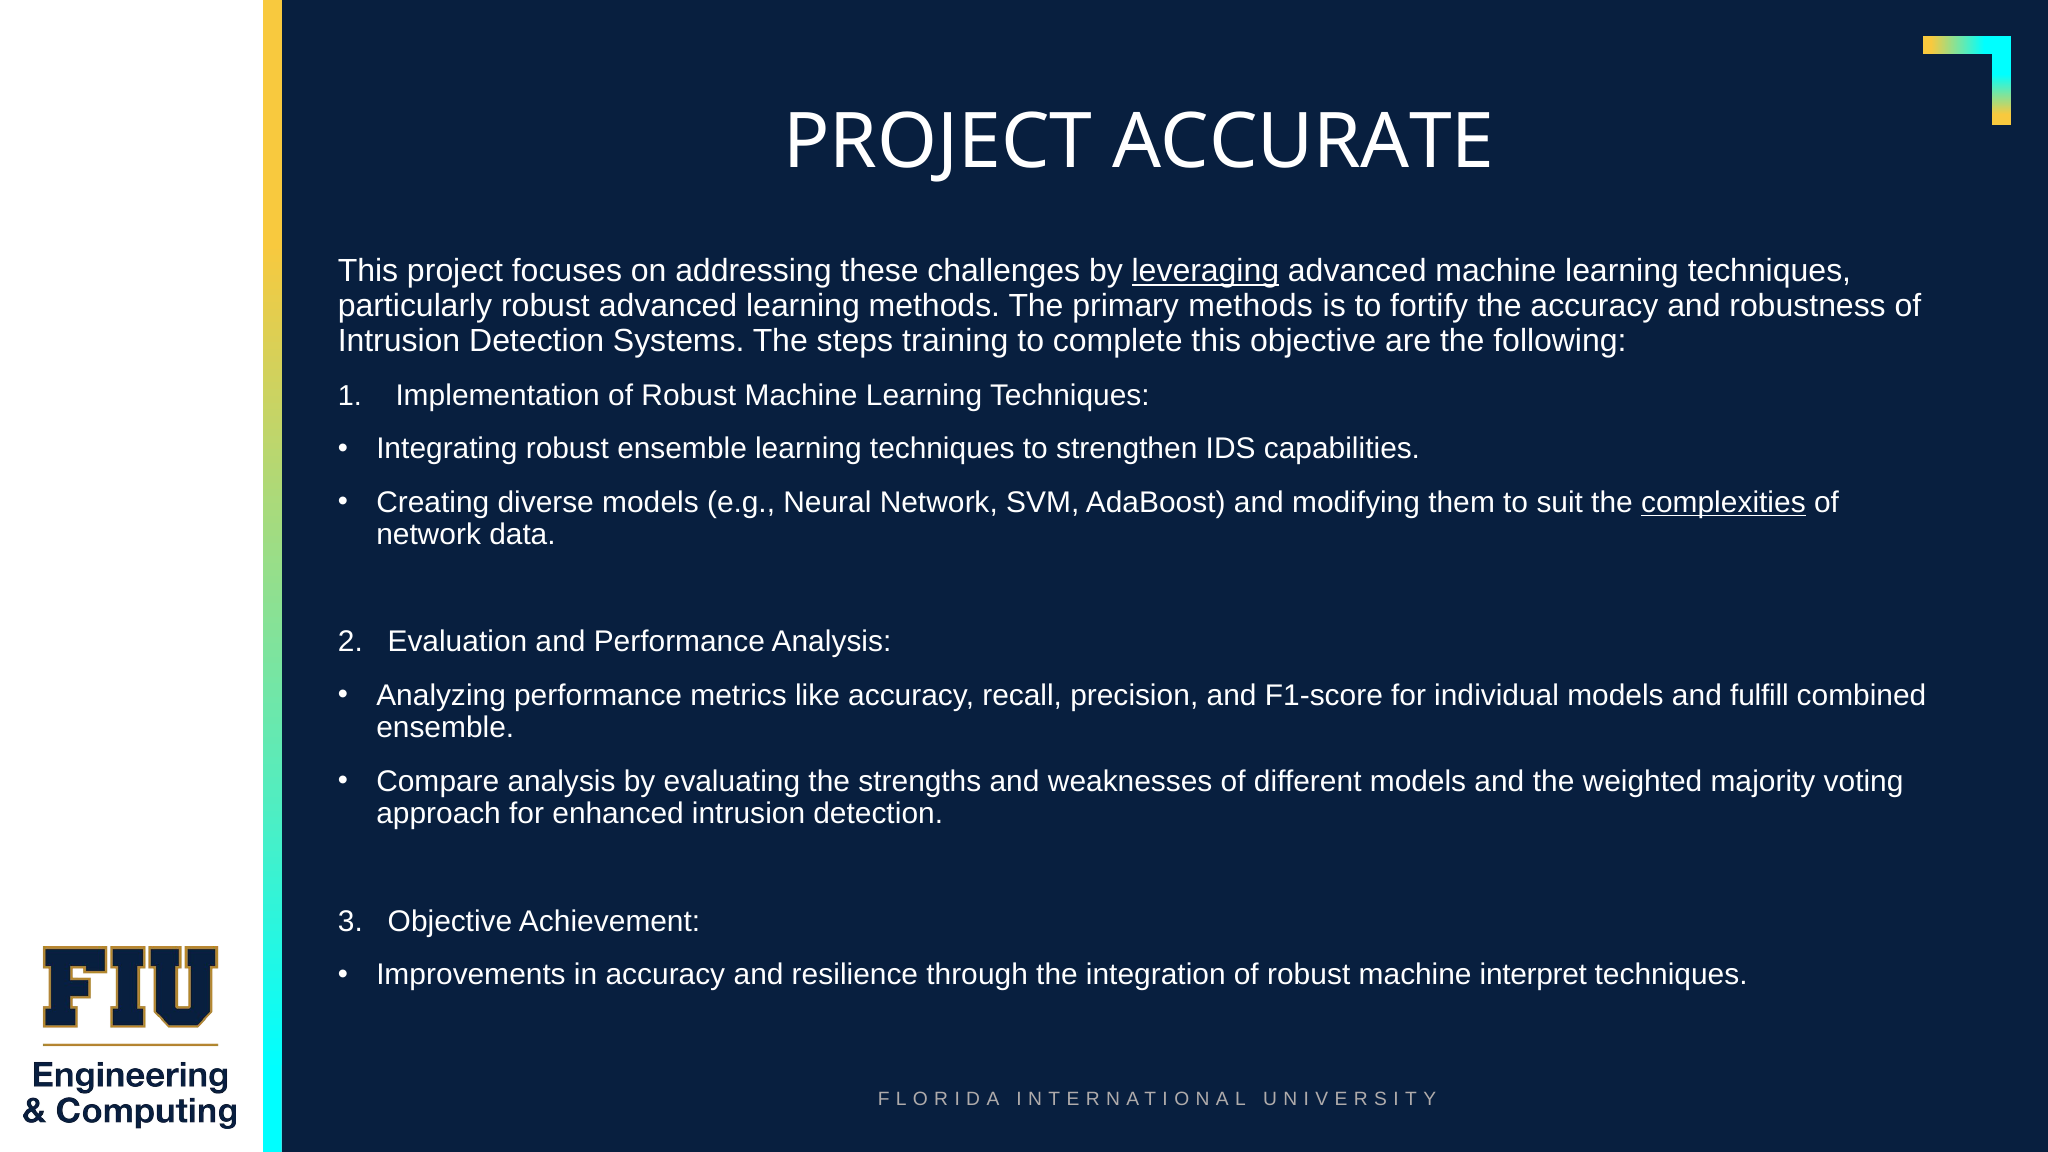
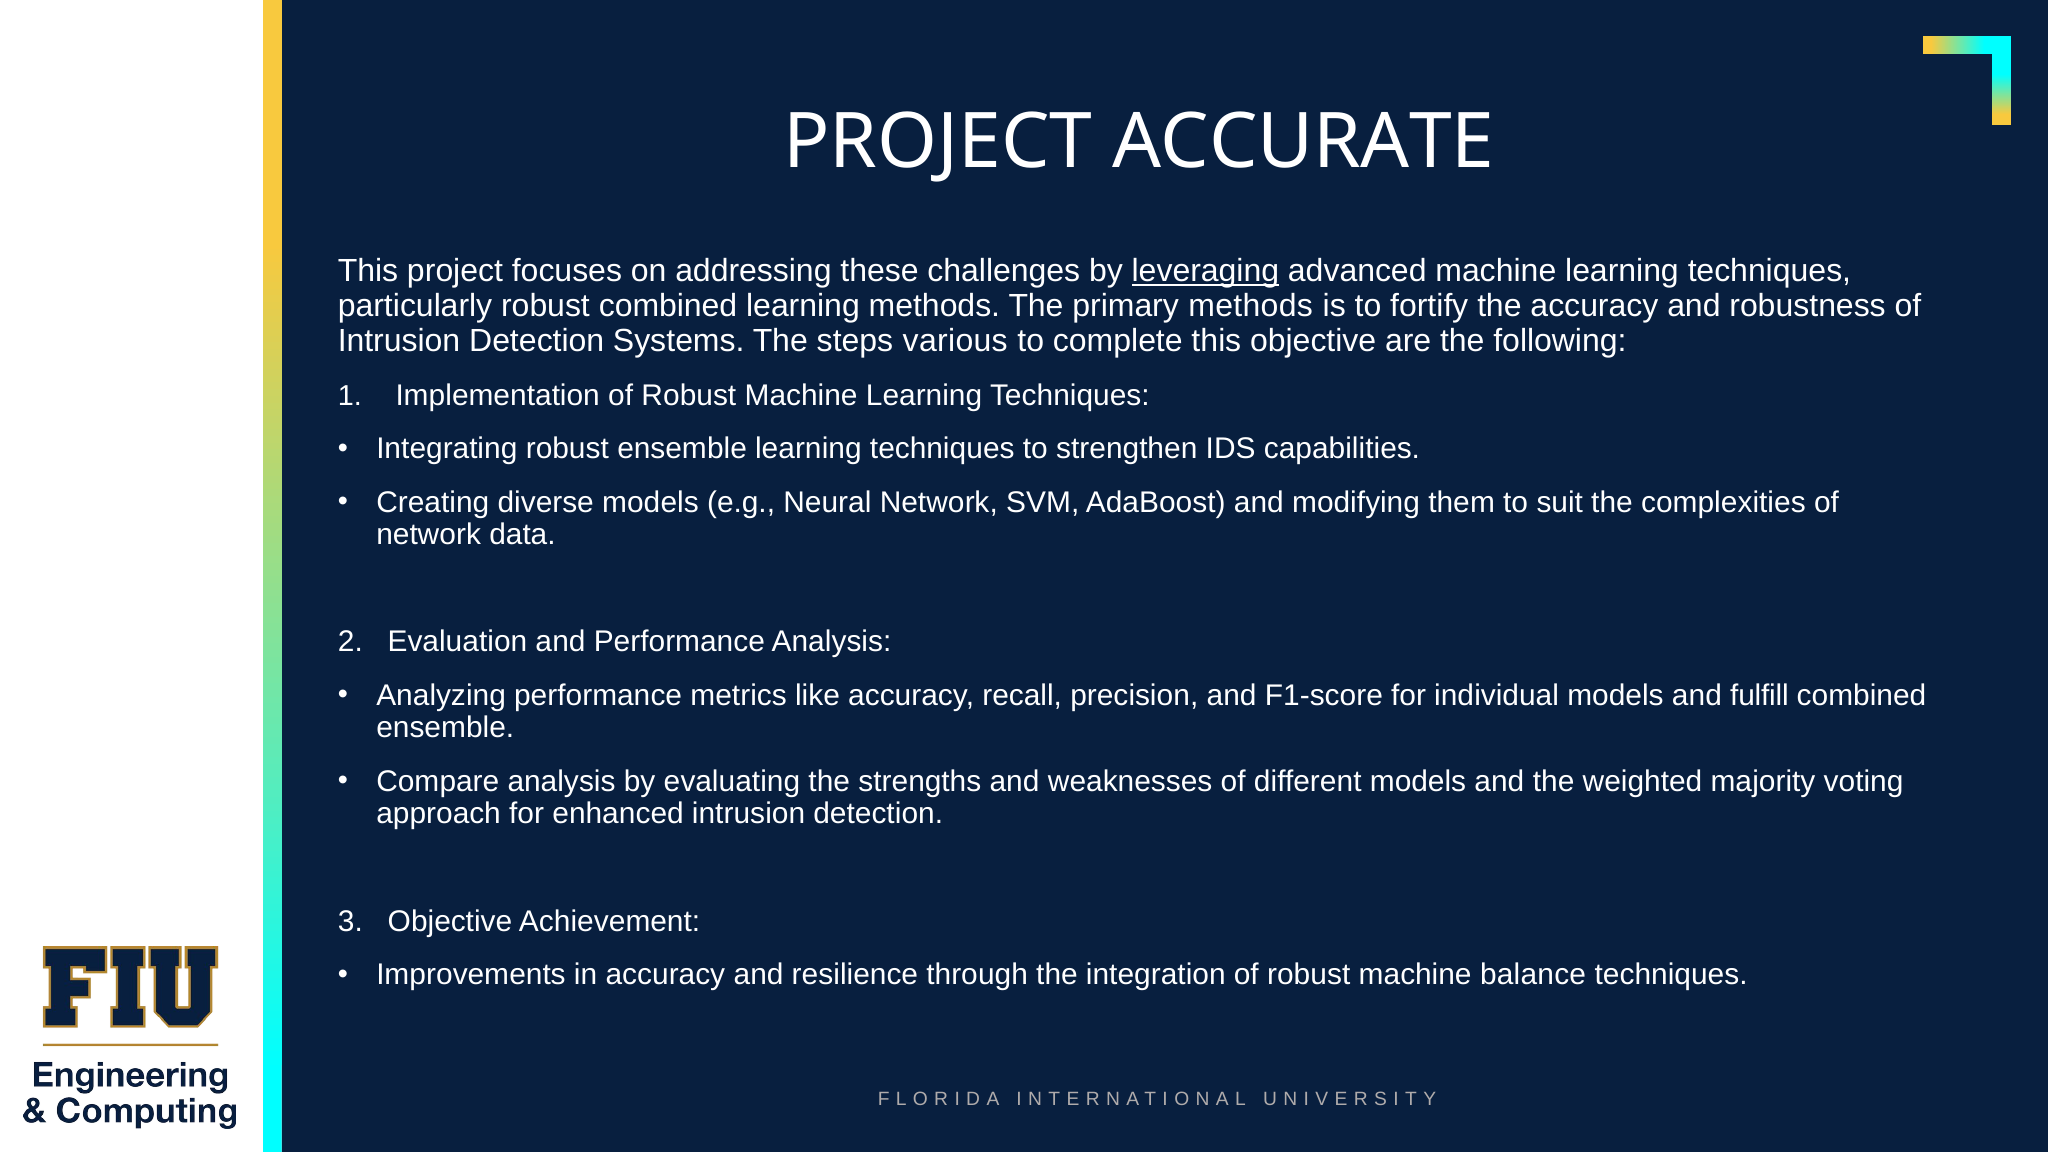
robust advanced: advanced -> combined (668, 306)
training: training -> various (955, 340)
complexities underline: present -> none (1723, 503)
interpret: interpret -> balance (1533, 975)
